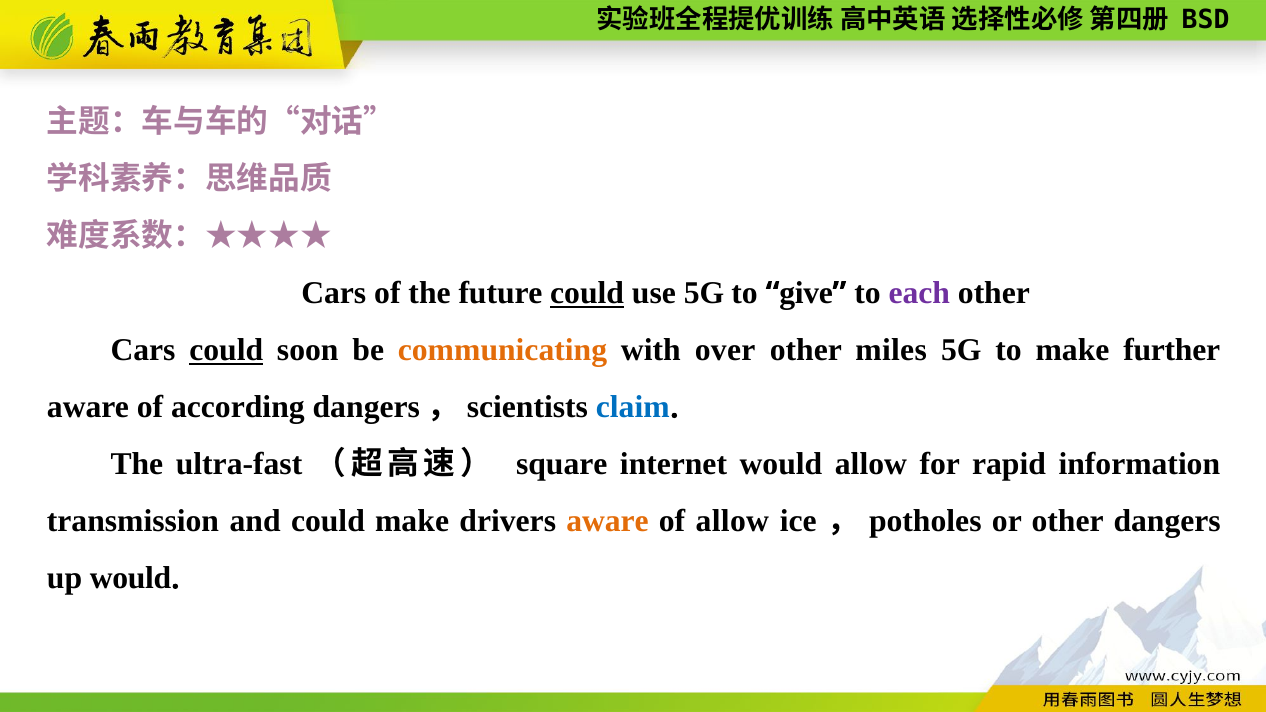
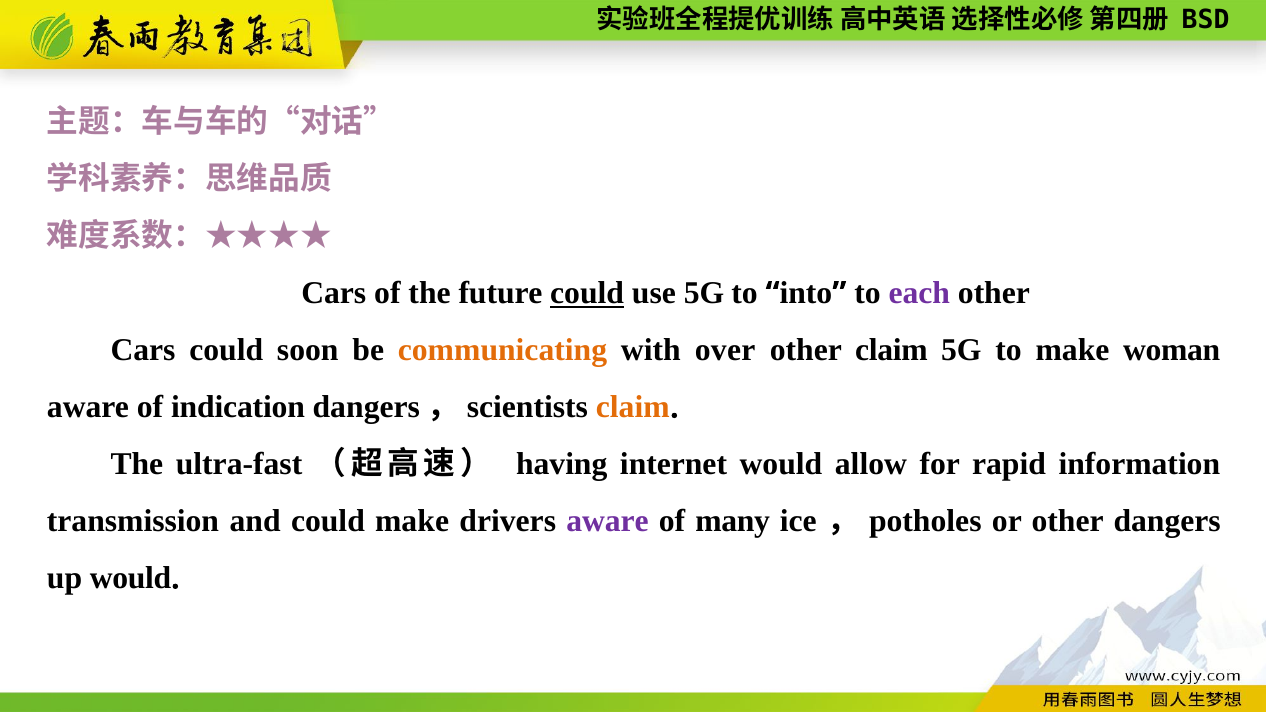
give: give -> into (806, 293)
could underline: present -> none (226, 350)
other miles: miles -> claim (891, 350)
further: further -> woman (1172, 350)
according: according -> indication (238, 407)
claim colour: blue -> orange (633, 407)
square: square -> having (562, 464)
aware colour: orange -> purple (607, 521)
of allow: allow -> many (733, 521)
